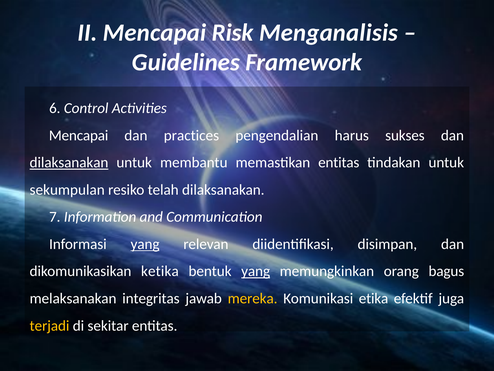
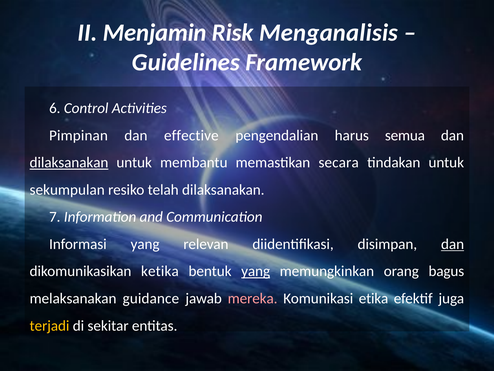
II Mencapai: Mencapai -> Menjamin (155, 33)
Mencapai: Mencapai -> Pimpinan (78, 135)
practices: practices -> effective (191, 135)
sukses: sukses -> semua (405, 135)
memastikan entitas: entitas -> secara (339, 162)
yang underline: present -> none (145, 244)
dan underline: none -> present (453, 244)
integritas: integritas -> guidance (151, 298)
mereka colour: yellow -> pink (253, 298)
